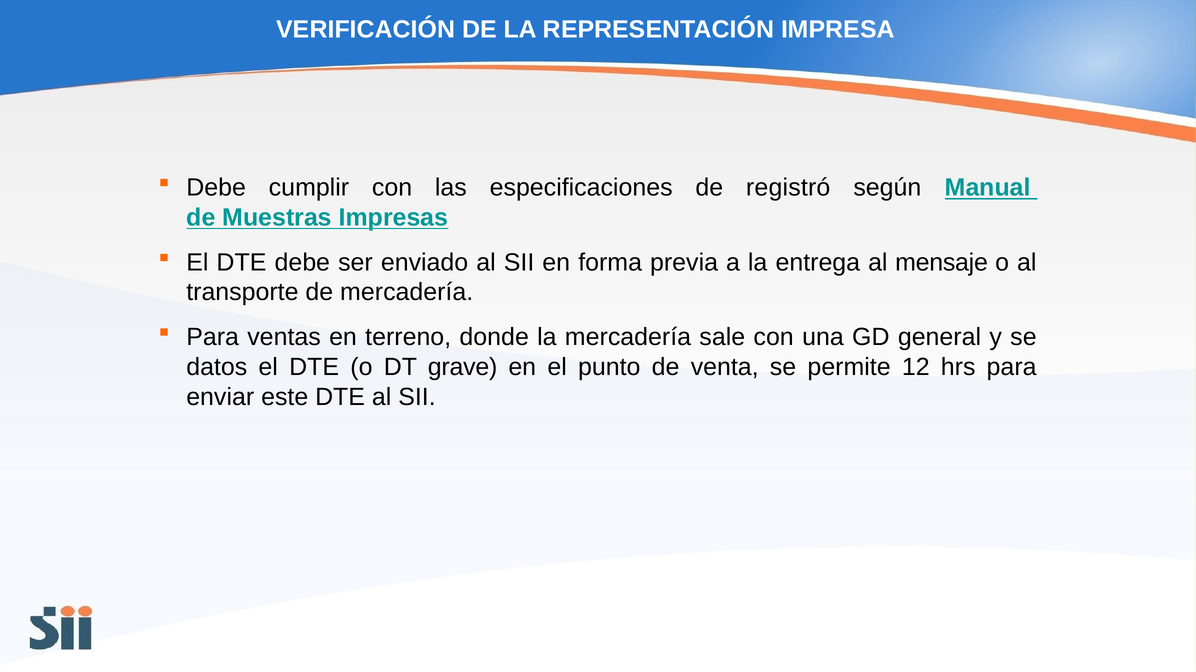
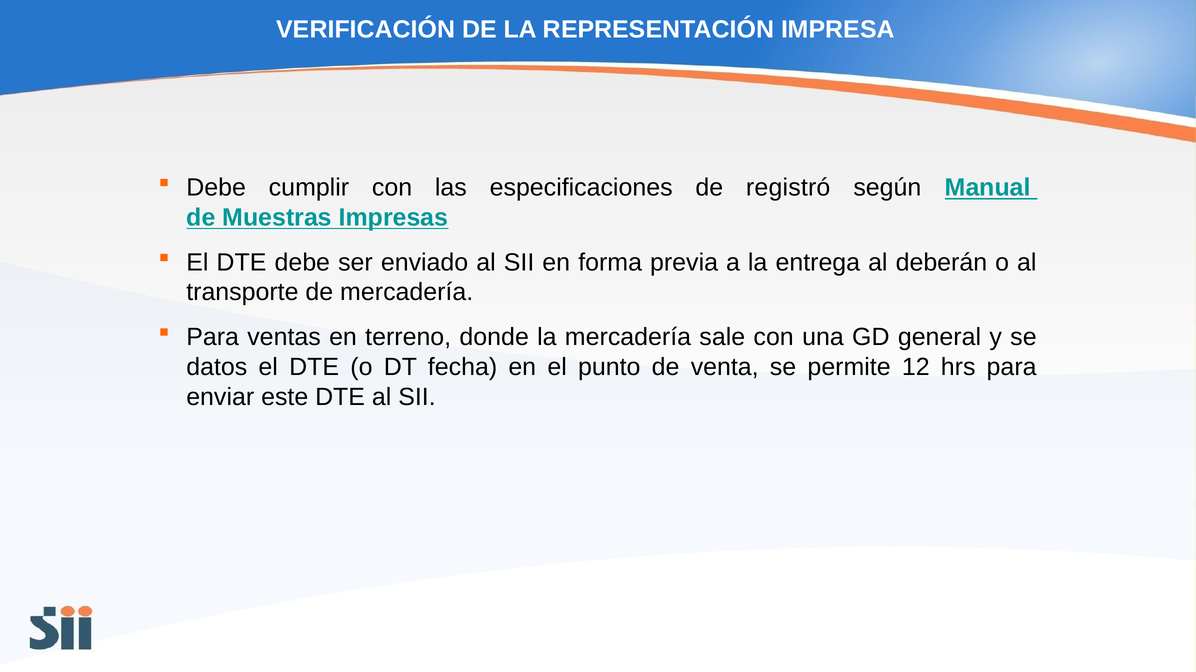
mensaje: mensaje -> deberán (941, 263)
grave: grave -> fecha (463, 367)
